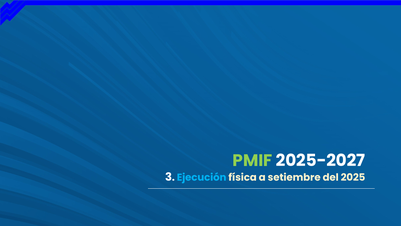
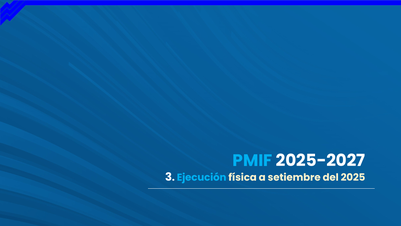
PMIF colour: light green -> light blue (253, 160)
